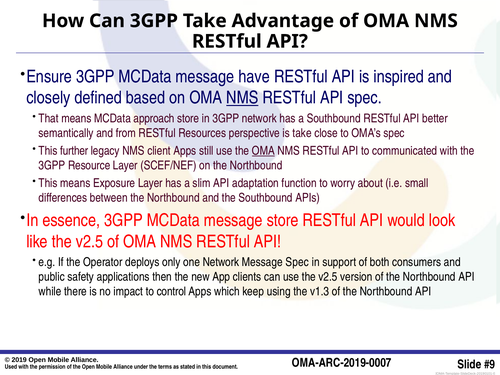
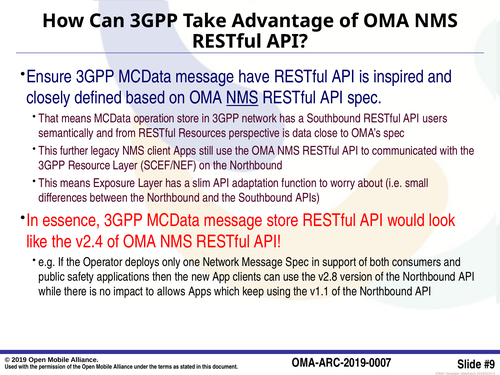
approach: approach -> operation (154, 118)
better: better -> users (435, 118)
is take: take -> data (302, 133)
OMA underline: present -> none (263, 151)
like the v2.5: v2.5 -> v2.4 (89, 242)
use the v2.5: v2.5 -> v2.8 (328, 277)
control: control -> allows (171, 291)
v1.3: v1.3 -> v1.1 (320, 291)
